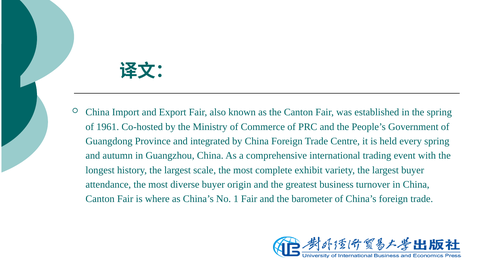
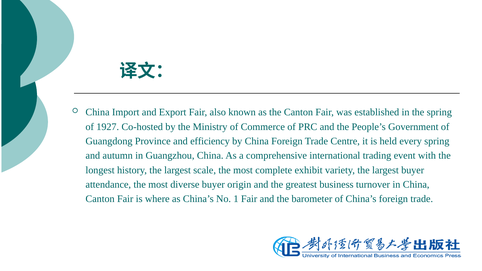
1961: 1961 -> 1927 (108, 127)
integrated: integrated -> efficiency (210, 141)
